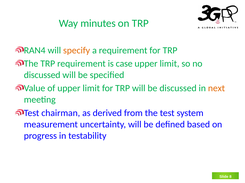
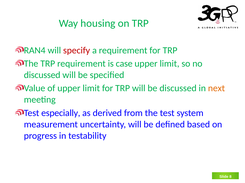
minutes: minutes -> housing (98, 23)
specify colour: orange -> red (77, 50)
chairman: chairman -> especially (61, 113)
